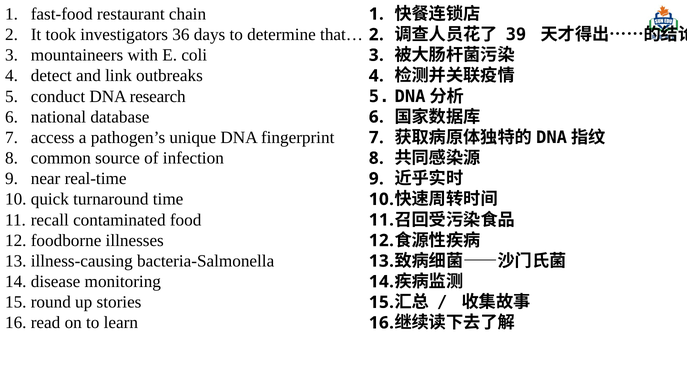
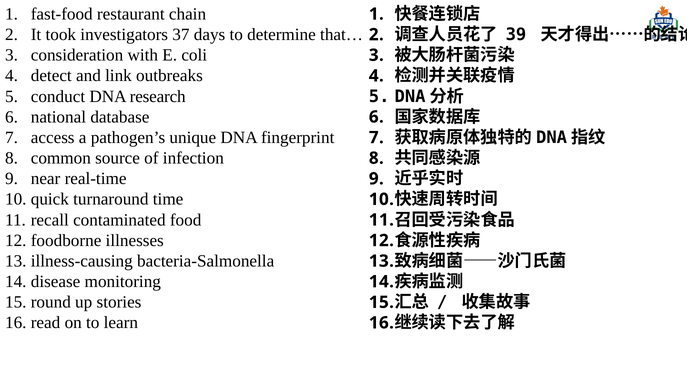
36: 36 -> 37 (181, 35)
mountaineers: mountaineers -> consideration (77, 55)
